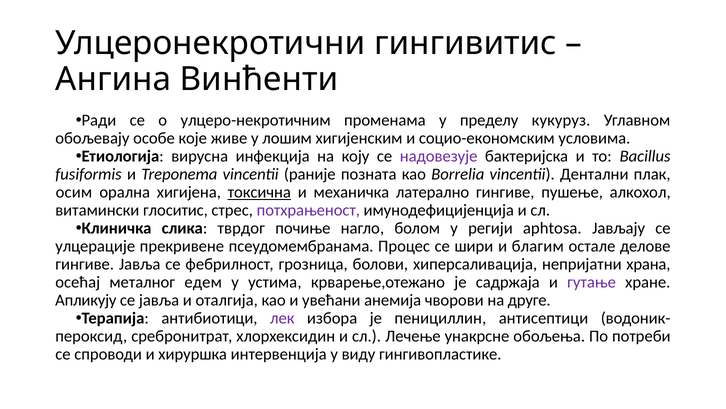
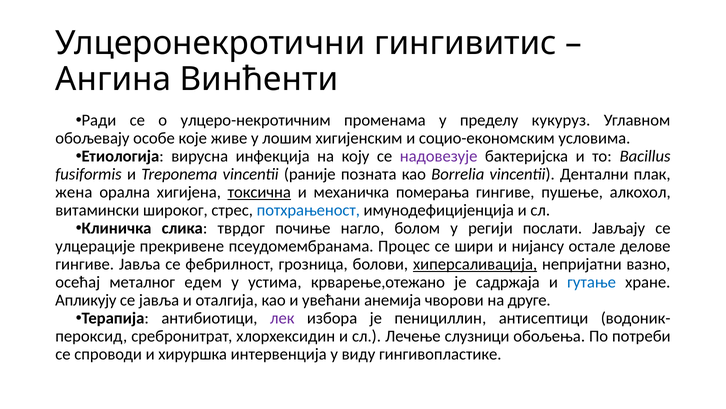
осим: осим -> жена (74, 192)
латерално: латерално -> померања (433, 192)
глоситис: глоситис -> широког (175, 210)
потхрањеност colour: purple -> blue (308, 210)
aphtosa: aphtosa -> послати (552, 228)
благим: благим -> нијансу (538, 246)
хиперсаливација underline: none -> present (475, 264)
храна: храна -> вазно (648, 264)
гутање colour: purple -> blue (592, 282)
унакрсне: унакрсне -> слузници (477, 336)
